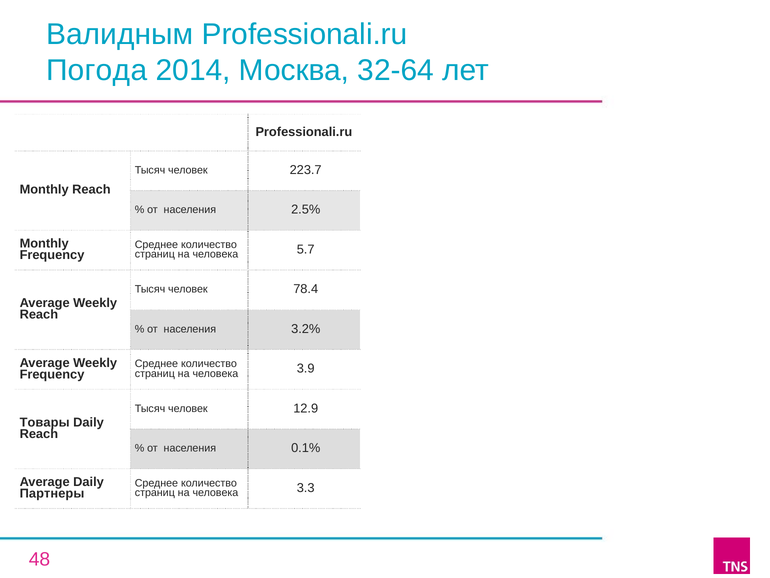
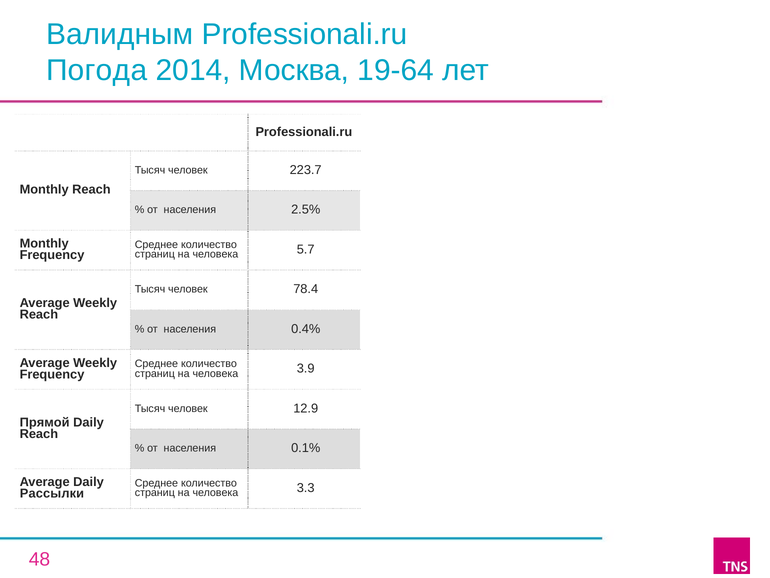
32-64: 32-64 -> 19-64 (396, 70)
3.2%: 3.2% -> 0.4% (306, 329)
Товары: Товары -> Прямой (45, 422)
Партнеры: Партнеры -> Рассылки (52, 493)
